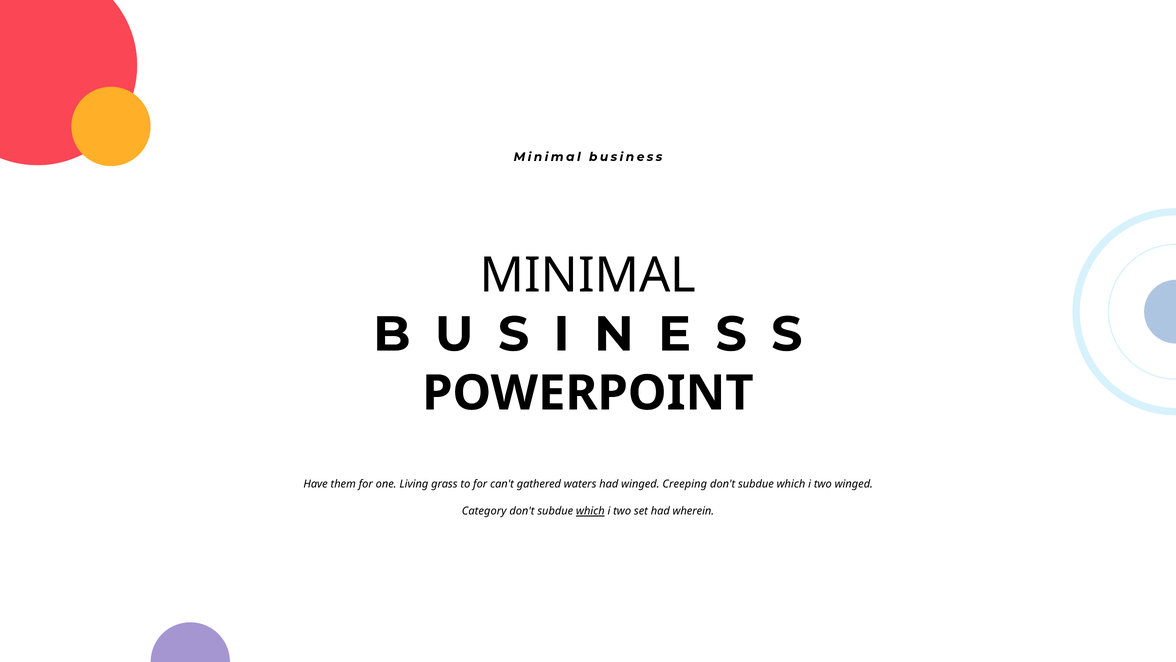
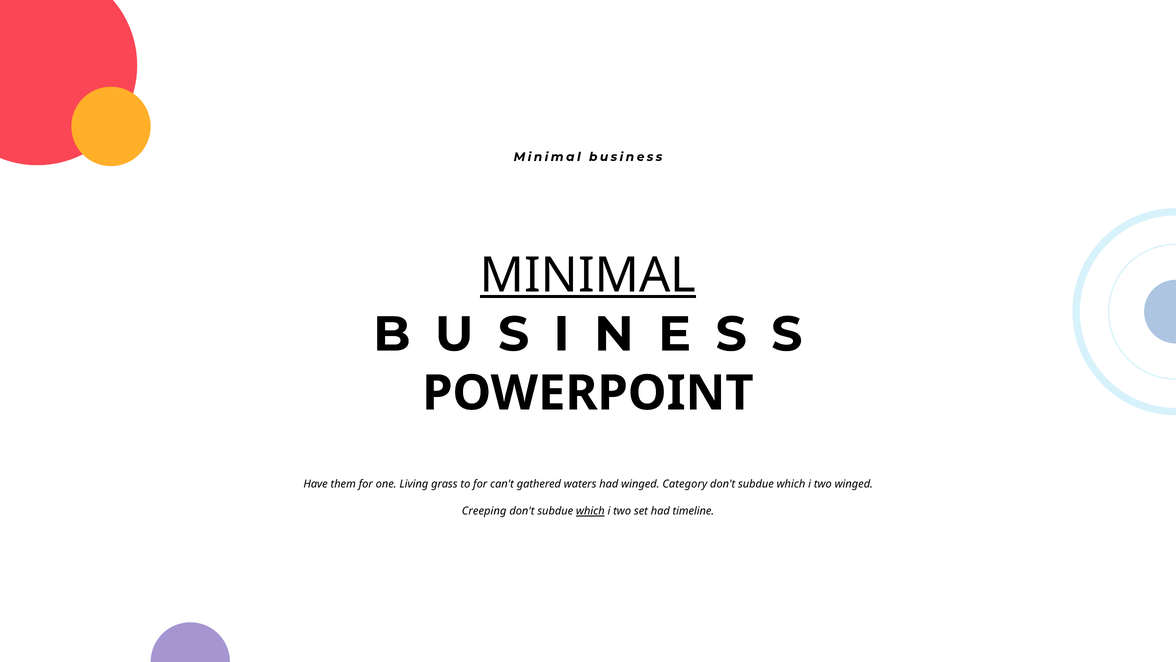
MINIMAL underline: none -> present (588, 275)
Creeping: Creeping -> Category (685, 484)
Category: Category -> Creeping (484, 511)
wherein: wherein -> timeline (693, 511)
